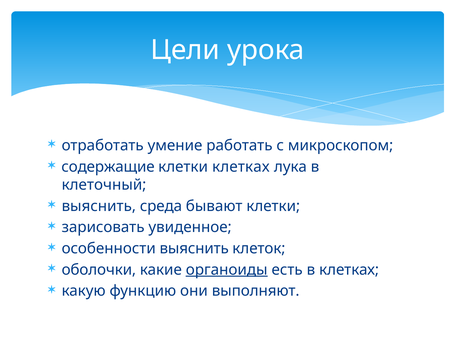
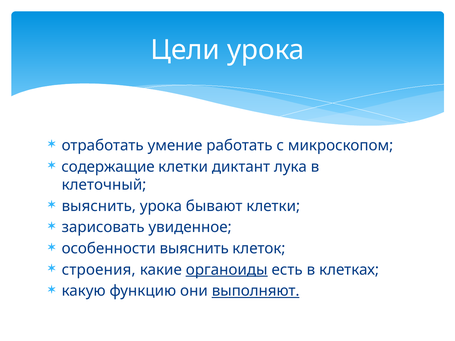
клетки клетках: клетках -> диктант (241, 167)
выяснить среда: среда -> урока (161, 206)
оболочки: оболочки -> строения (99, 270)
выполняют underline: none -> present (256, 291)
